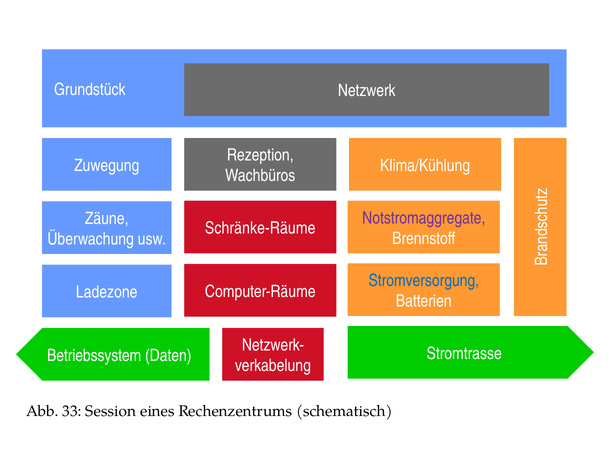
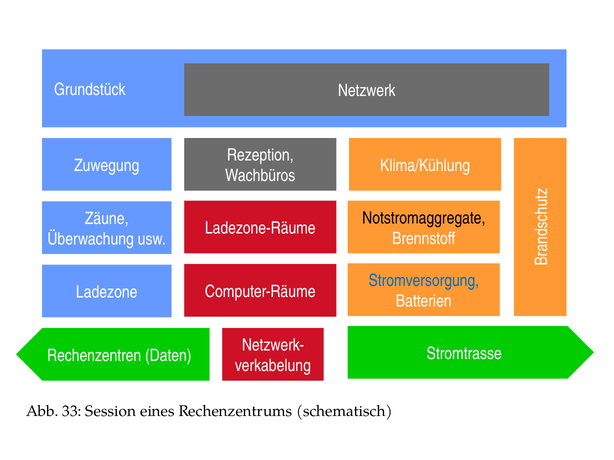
Notstromaggregate colour: purple -> black (424, 218)
Schränke-Räume: Schränke-Räume -> Ladezone-Räume (260, 228)
Betriebssystem: Betriebssystem -> Rechenzentren (94, 356)
